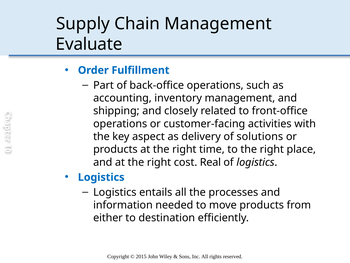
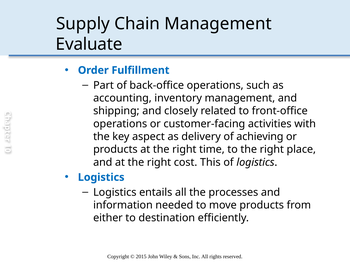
solutions: solutions -> achieving (260, 136)
Real: Real -> This (210, 162)
